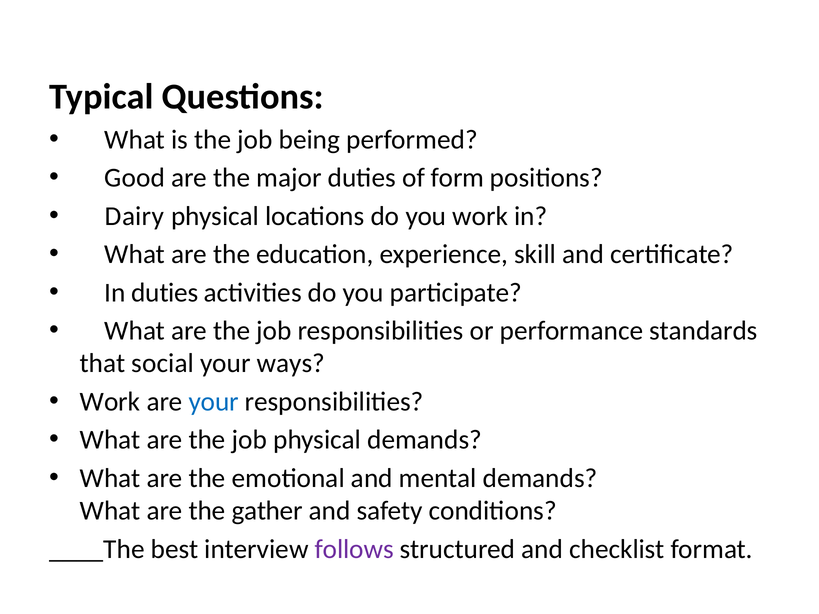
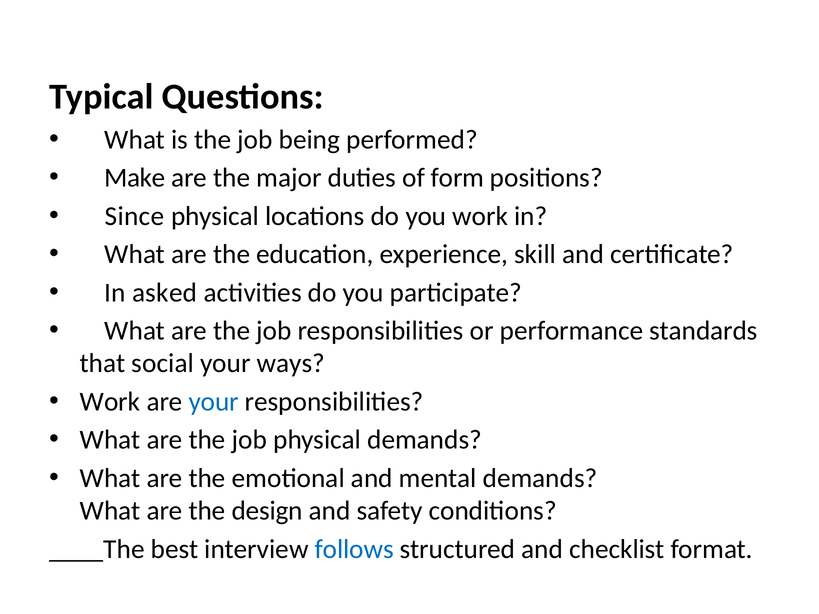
Good: Good -> Make (135, 178)
Dairy: Dairy -> Since (135, 216)
In duties: duties -> asked (165, 293)
gather: gather -> design (267, 511)
follows colour: purple -> blue (354, 549)
